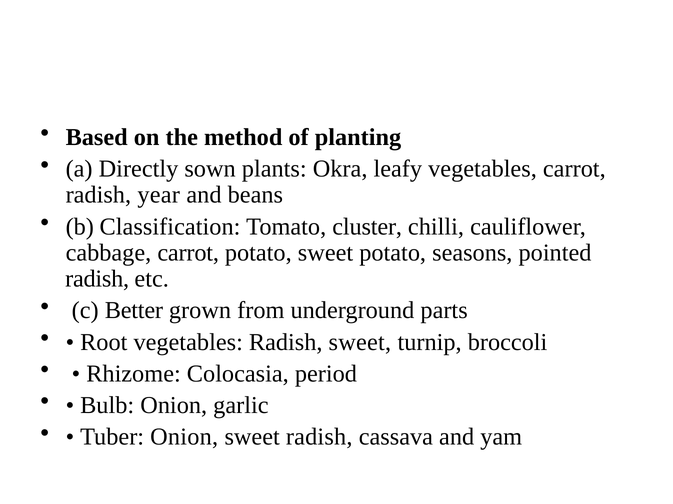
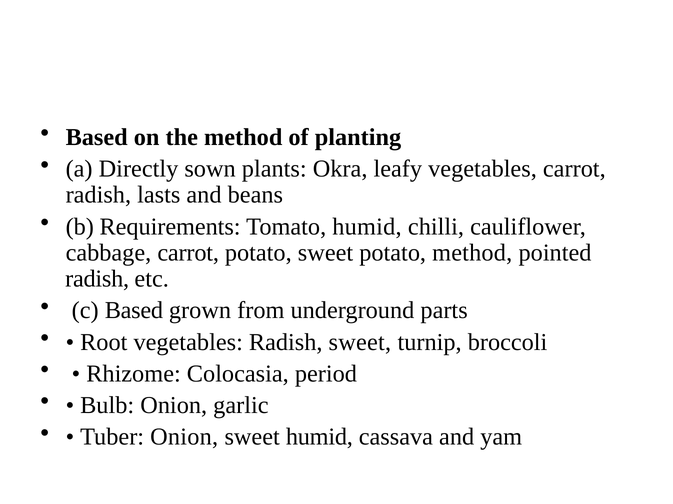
year: year -> lasts (159, 195)
Classification: Classification -> Requirements (170, 227)
Tomato cluster: cluster -> humid (367, 227)
potato seasons: seasons -> method (472, 253)
c Better: Better -> Based (134, 311)
sweet radish: radish -> humid (319, 437)
